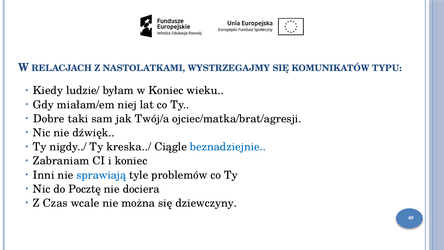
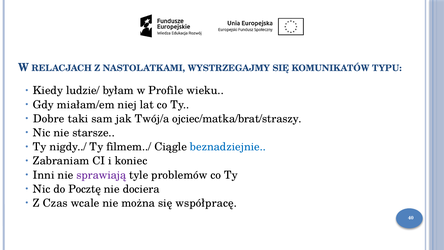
w Koniec: Koniec -> Profile (166, 90)
ojciec/matka/brat/agresji: ojciec/matka/brat/agresji -> ojciec/matka/brat/straszy (237, 119)
dźwięk: dźwięk -> starsze (94, 133)
kreska../: kreska../ -> filmem../ (129, 147)
sprawiają colour: blue -> purple (101, 175)
dziewczyny: dziewczyny -> współpracę (206, 203)
